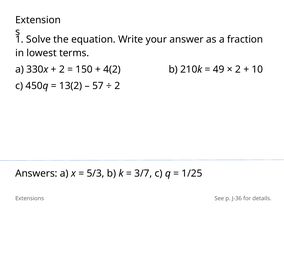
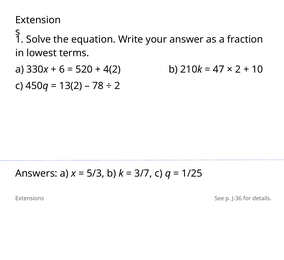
2: 2 -> 6 (62, 69)
150: 150 -> 520 (84, 69)
49: 49 -> 47 (219, 69)
57: 57 -> 78 (98, 86)
